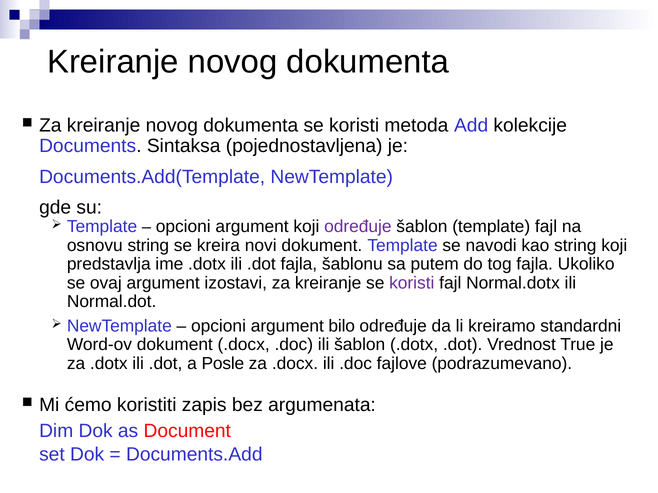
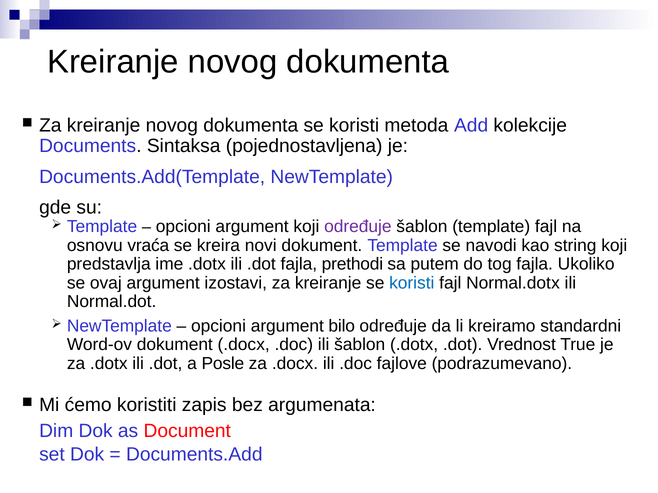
osnovu string: string -> vraća (148, 246)
šablonu: šablonu -> prethodi (352, 264)
koristi colour: purple -> blue (412, 283)
